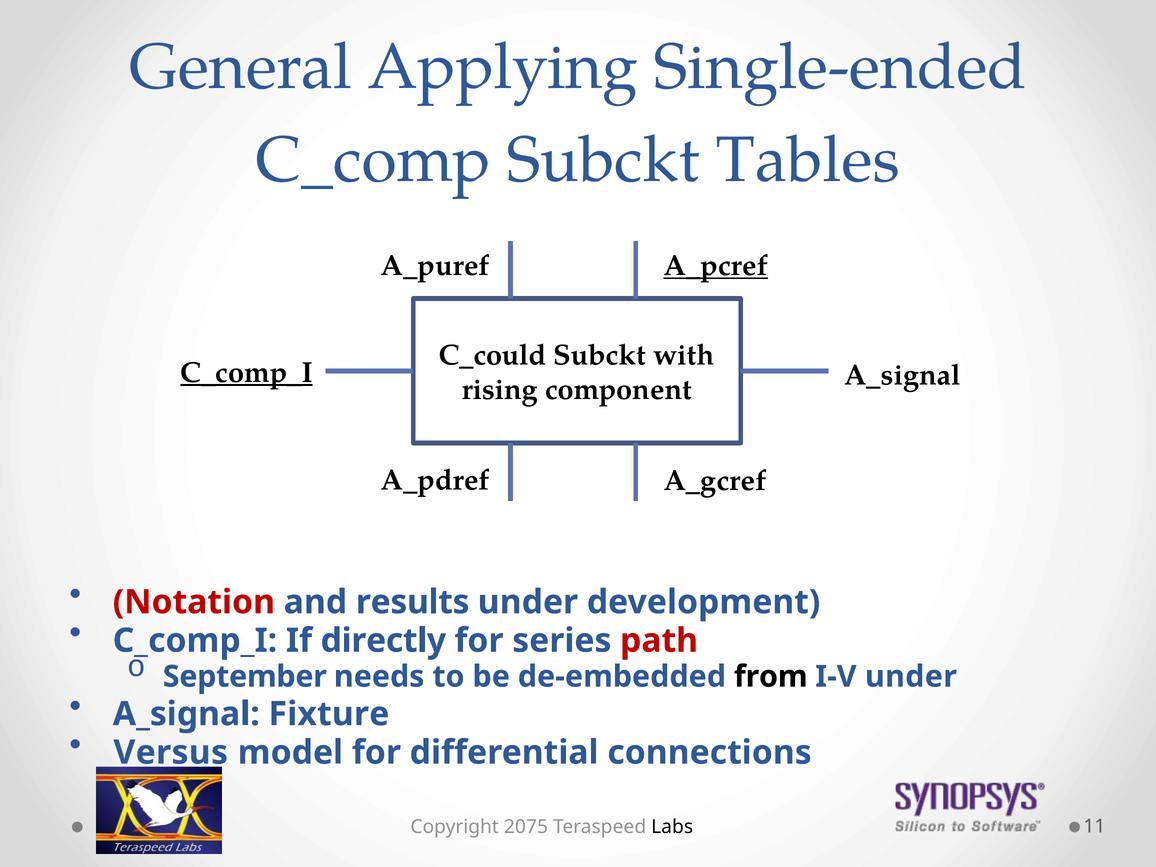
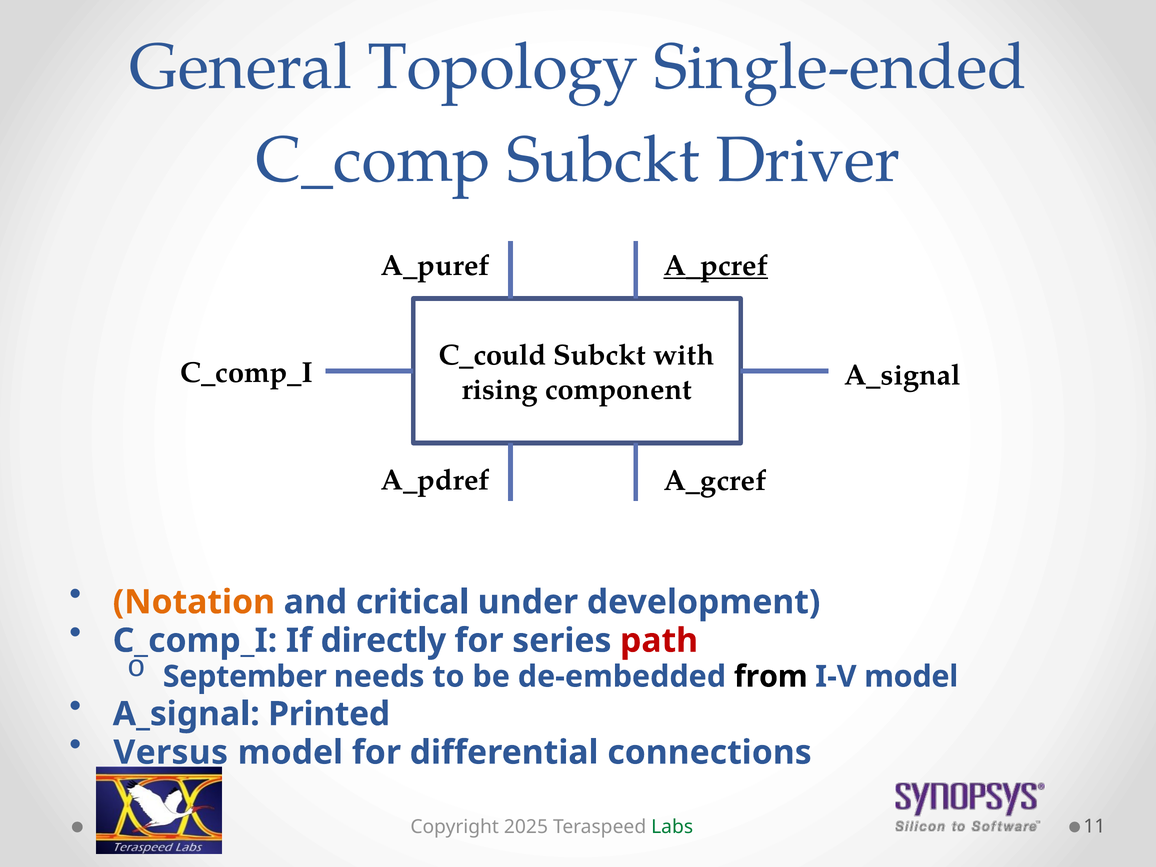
Applying: Applying -> Topology (503, 67)
Tables: Tables -> Driver (808, 160)
C_comp_I underline: present -> none (247, 373)
Notation colour: red -> orange (194, 602)
results: results -> critical (413, 602)
I-V under: under -> model (911, 677)
Fixture: Fixture -> Printed (329, 714)
2075: 2075 -> 2025 (526, 827)
Labs colour: black -> green (672, 827)
